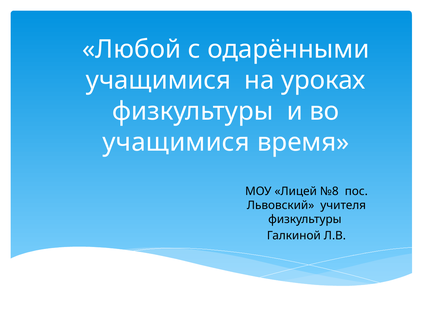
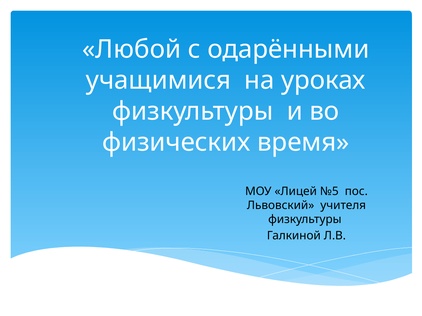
учащимися: учащимися -> физических (176, 142)
№8: №8 -> №5 (329, 191)
